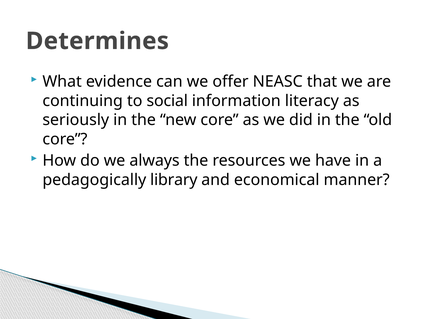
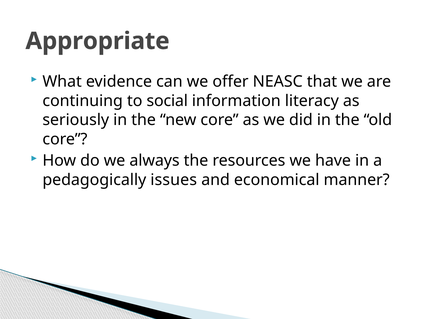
Determines: Determines -> Appropriate (98, 41)
library: library -> issues (174, 180)
